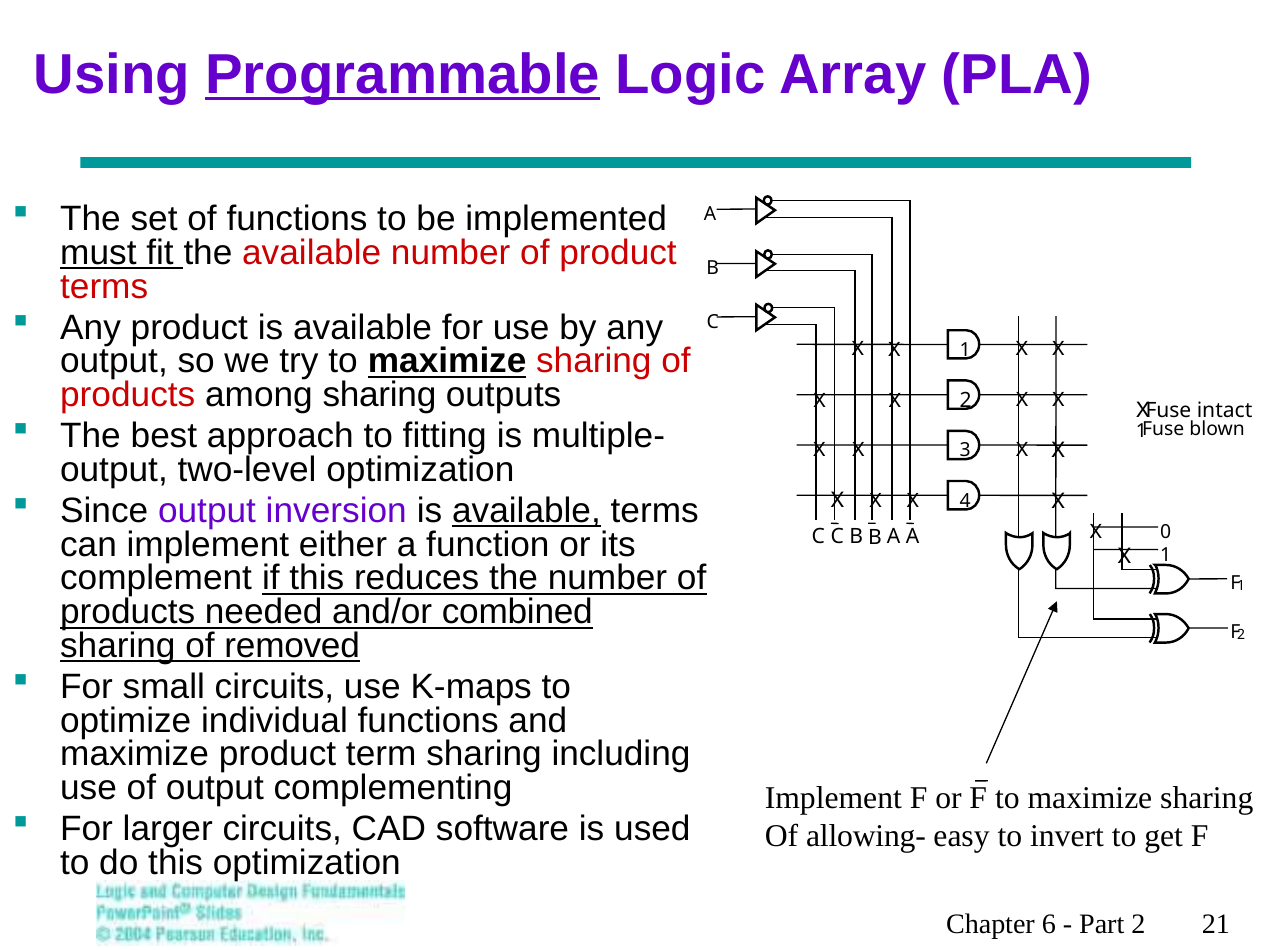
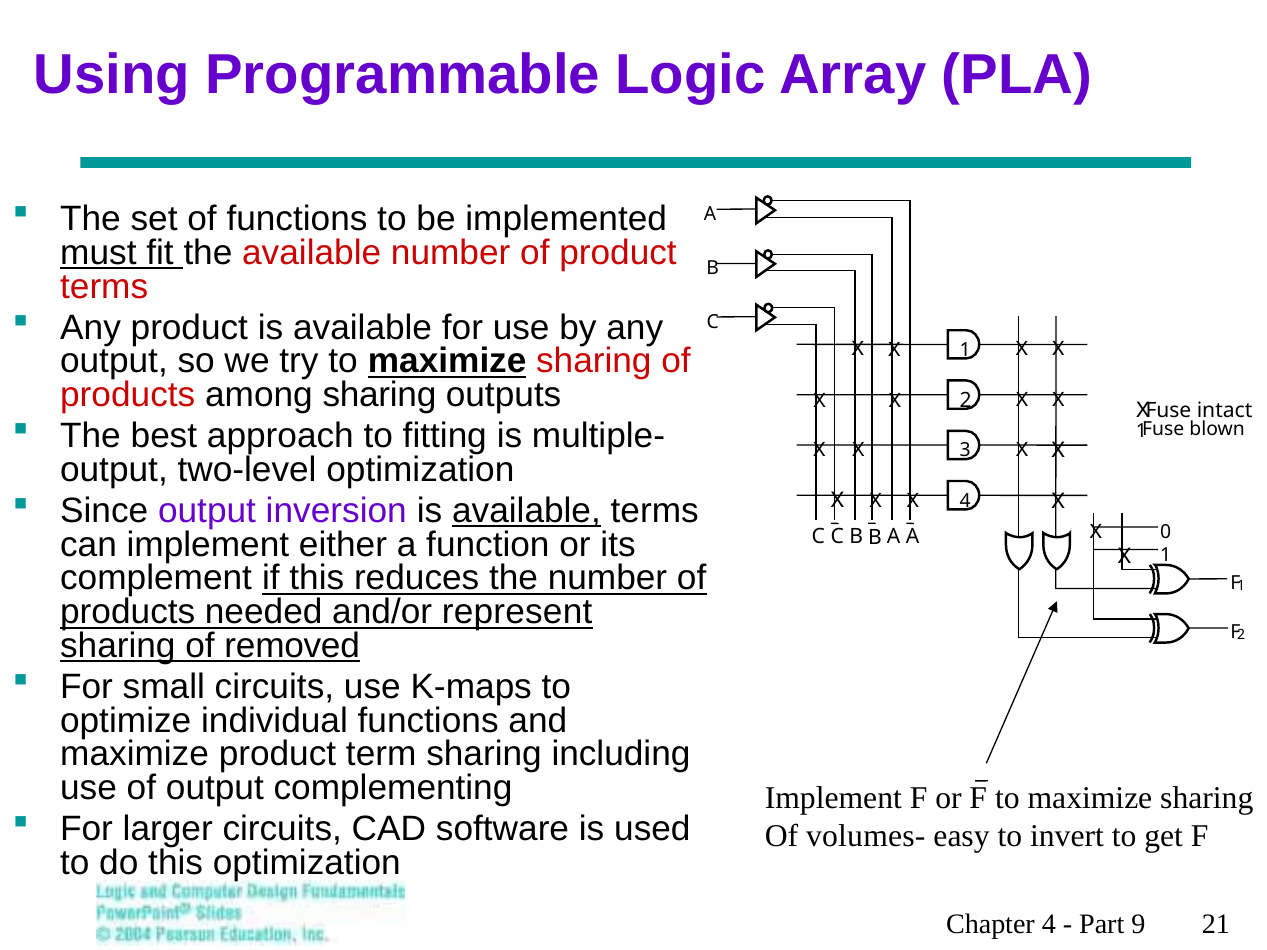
Programmable underline: present -> none (403, 75)
combined: combined -> represent (517, 612)
allowing-: allowing- -> volumes- (866, 837)
Chapter 6: 6 -> 4 (1049, 924)
Part 2: 2 -> 9 (1138, 924)
